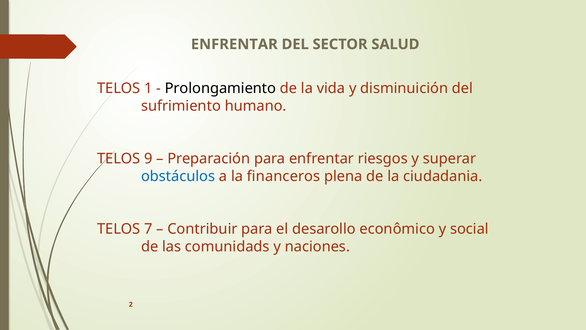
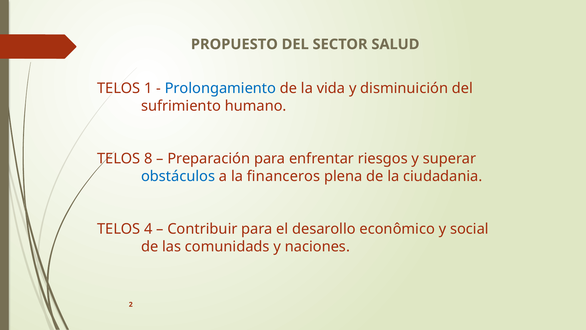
ENFRENTAR: ENFRENTAR -> PROPUESTO (234, 44)
Prolongamiento colour: black -> blue (220, 88)
9: 9 -> 8 (148, 159)
7: 7 -> 4 (148, 229)
